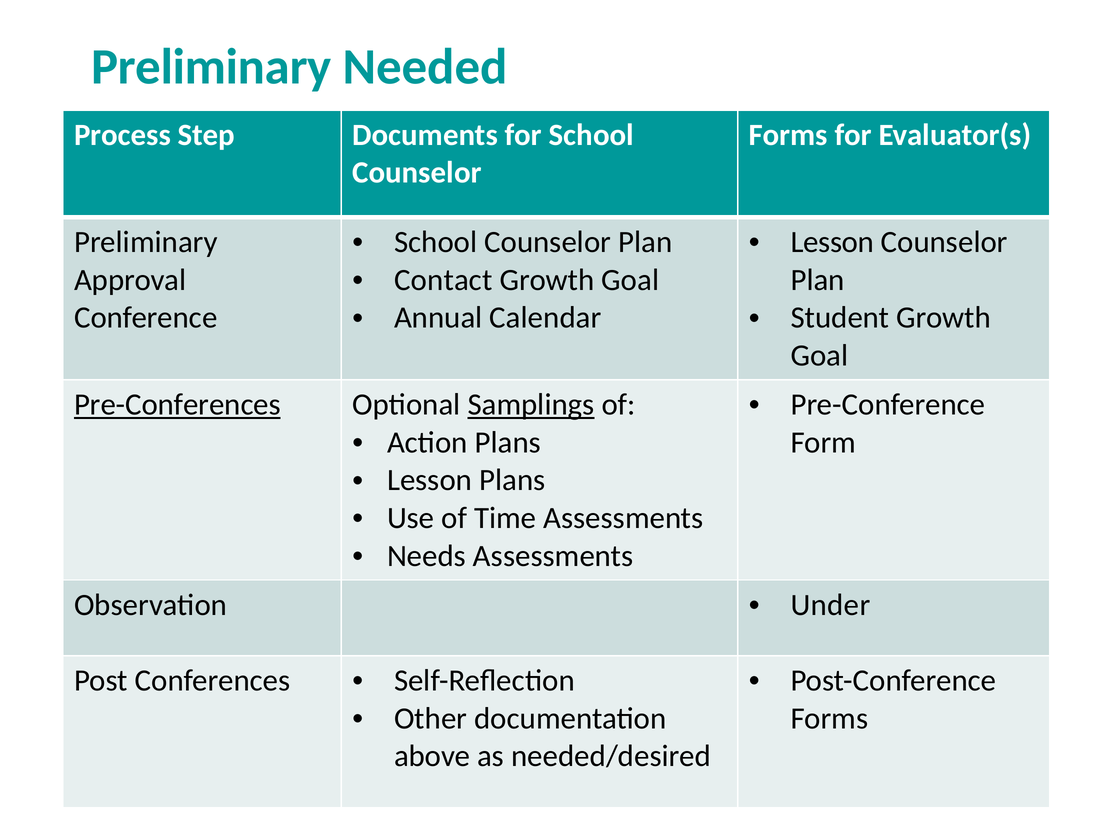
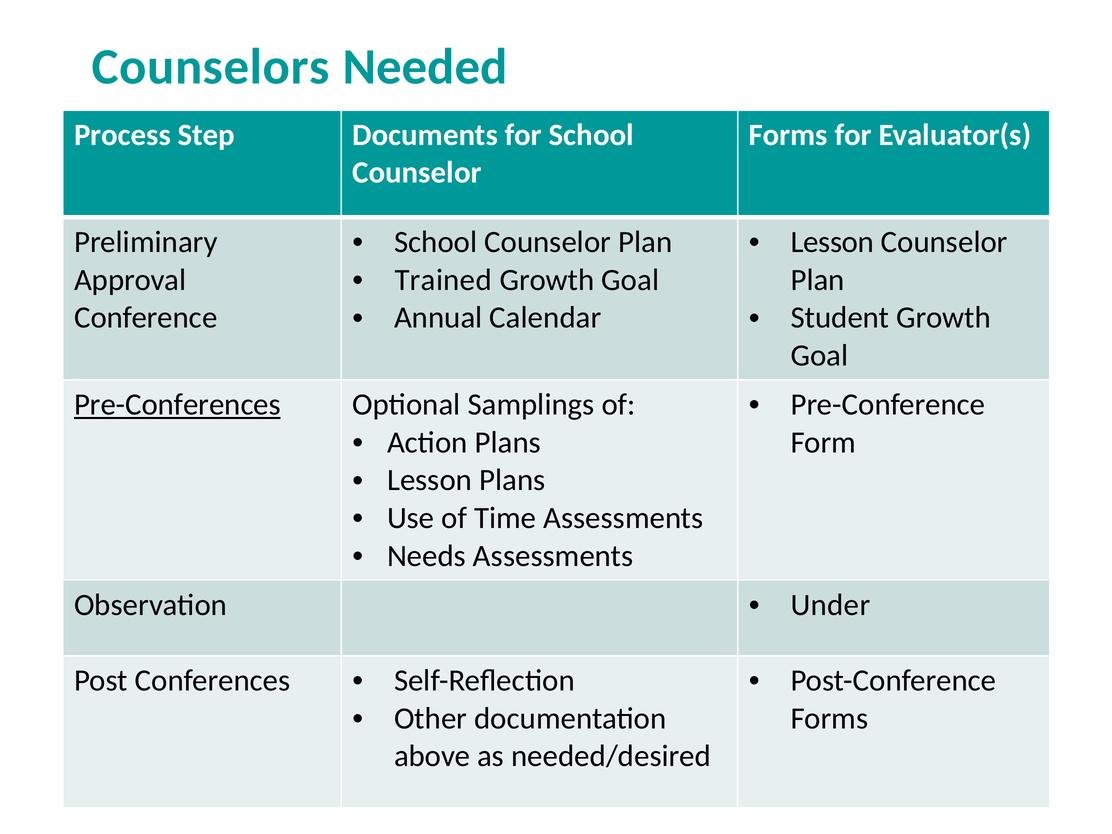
Preliminary: Preliminary -> Counselors (211, 67)
Contact: Contact -> Trained (443, 280)
Samplings underline: present -> none (531, 405)
